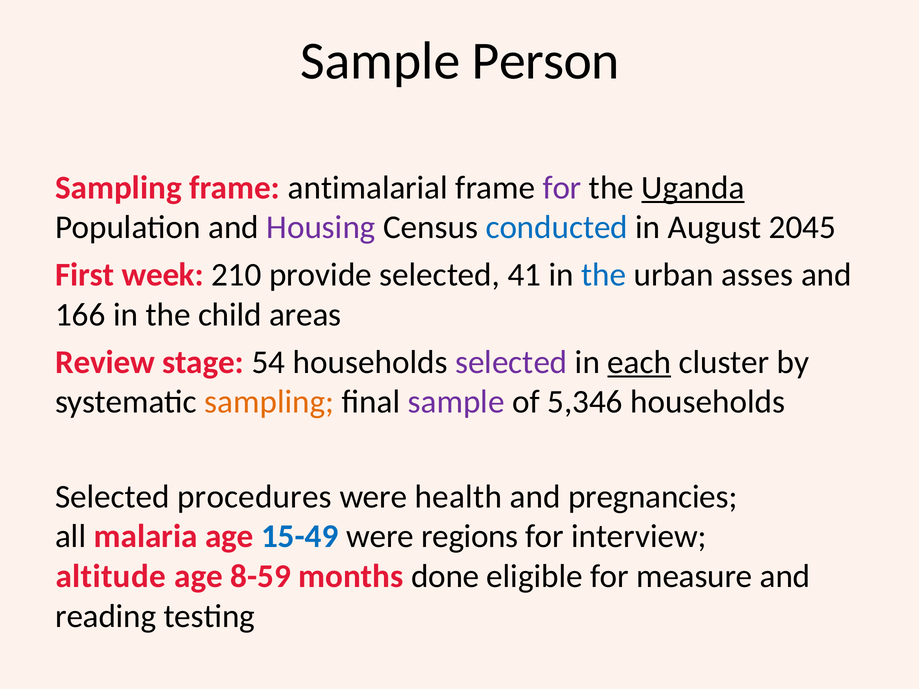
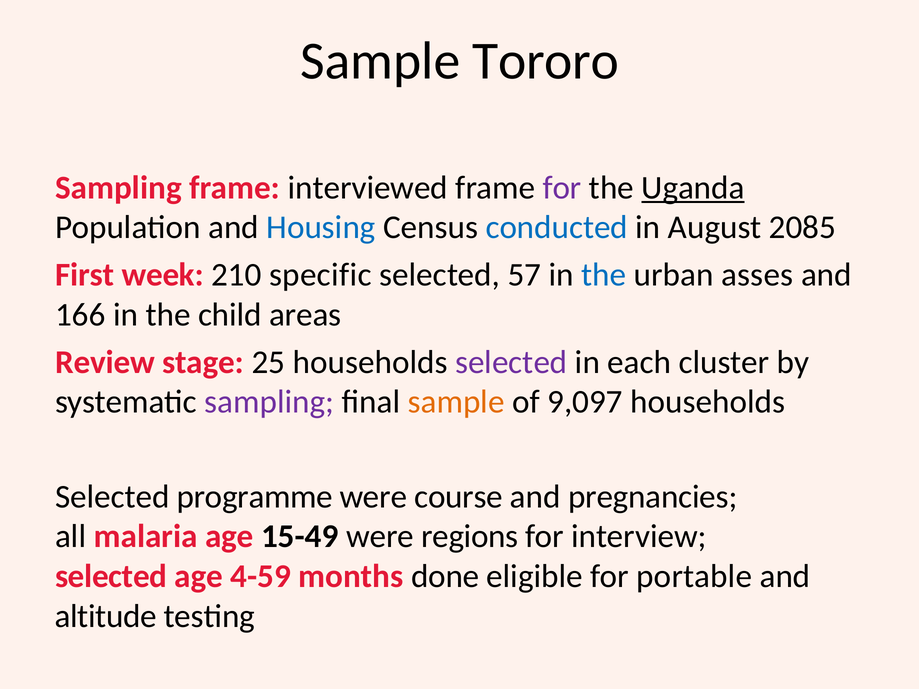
Person: Person -> Tororo (546, 61)
antimalarial: antimalarial -> interviewed (368, 188)
Housing colour: purple -> blue (321, 227)
2045: 2045 -> 2085 (802, 227)
provide: provide -> specific (320, 275)
41: 41 -> 57 (524, 275)
54: 54 -> 25 (268, 362)
each underline: present -> none (639, 362)
sampling colour: orange -> purple (269, 402)
sample colour: purple -> orange (456, 402)
5,346: 5,346 -> 9,097 (585, 402)
procedures: procedures -> programme (255, 497)
health: health -> course (459, 497)
15-49 colour: blue -> black (300, 537)
altitude: altitude -> selected (111, 577)
8-59: 8-59 -> 4-59 (261, 577)
measure: measure -> portable (694, 577)
reading: reading -> altitude (106, 616)
